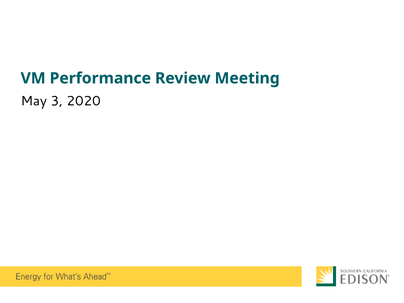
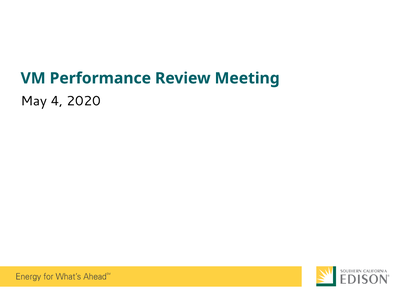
3: 3 -> 4 (57, 101)
